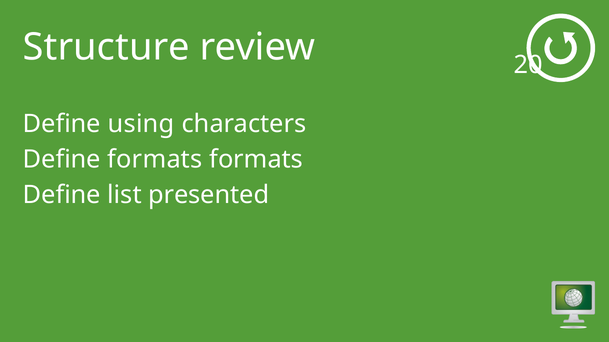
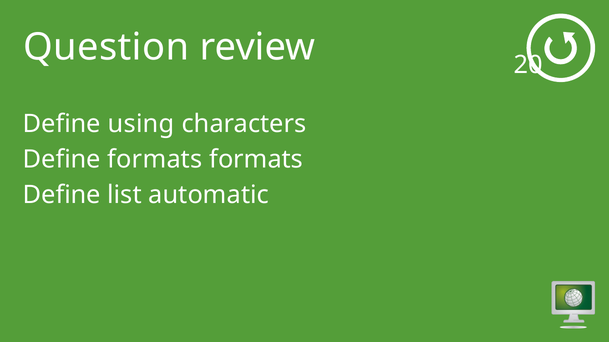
Structure: Structure -> Question (106, 47)
presented: presented -> automatic (209, 195)
